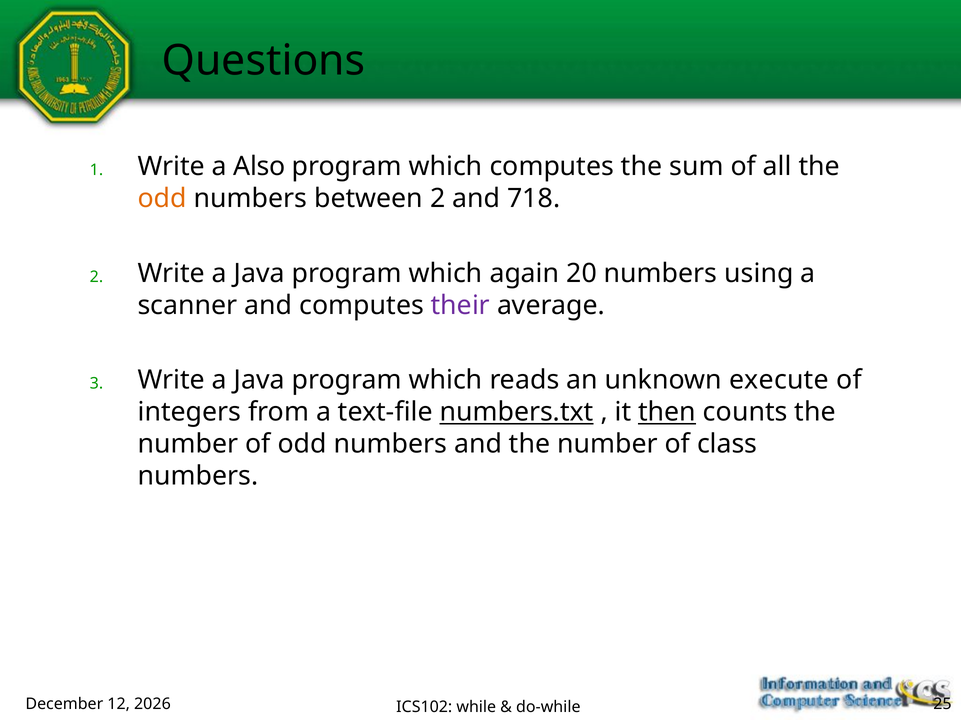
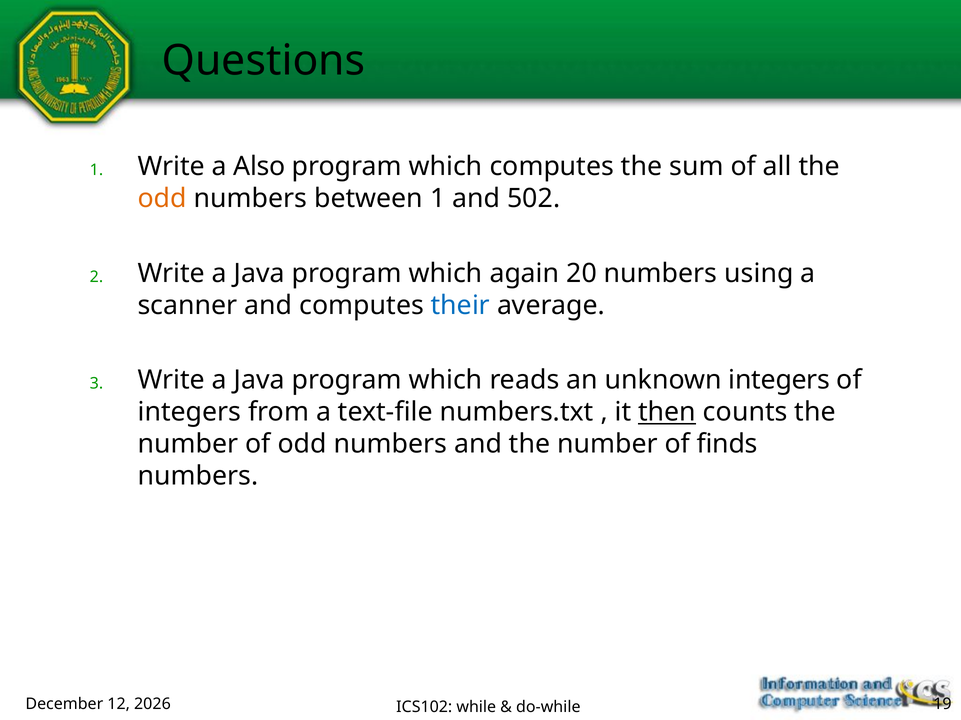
between 2: 2 -> 1 (438, 199)
718: 718 -> 502 (534, 199)
their colour: purple -> blue (460, 306)
unknown execute: execute -> integers (779, 380)
numbers.txt underline: present -> none (517, 413)
class: class -> finds (727, 445)
25: 25 -> 19 (942, 705)
